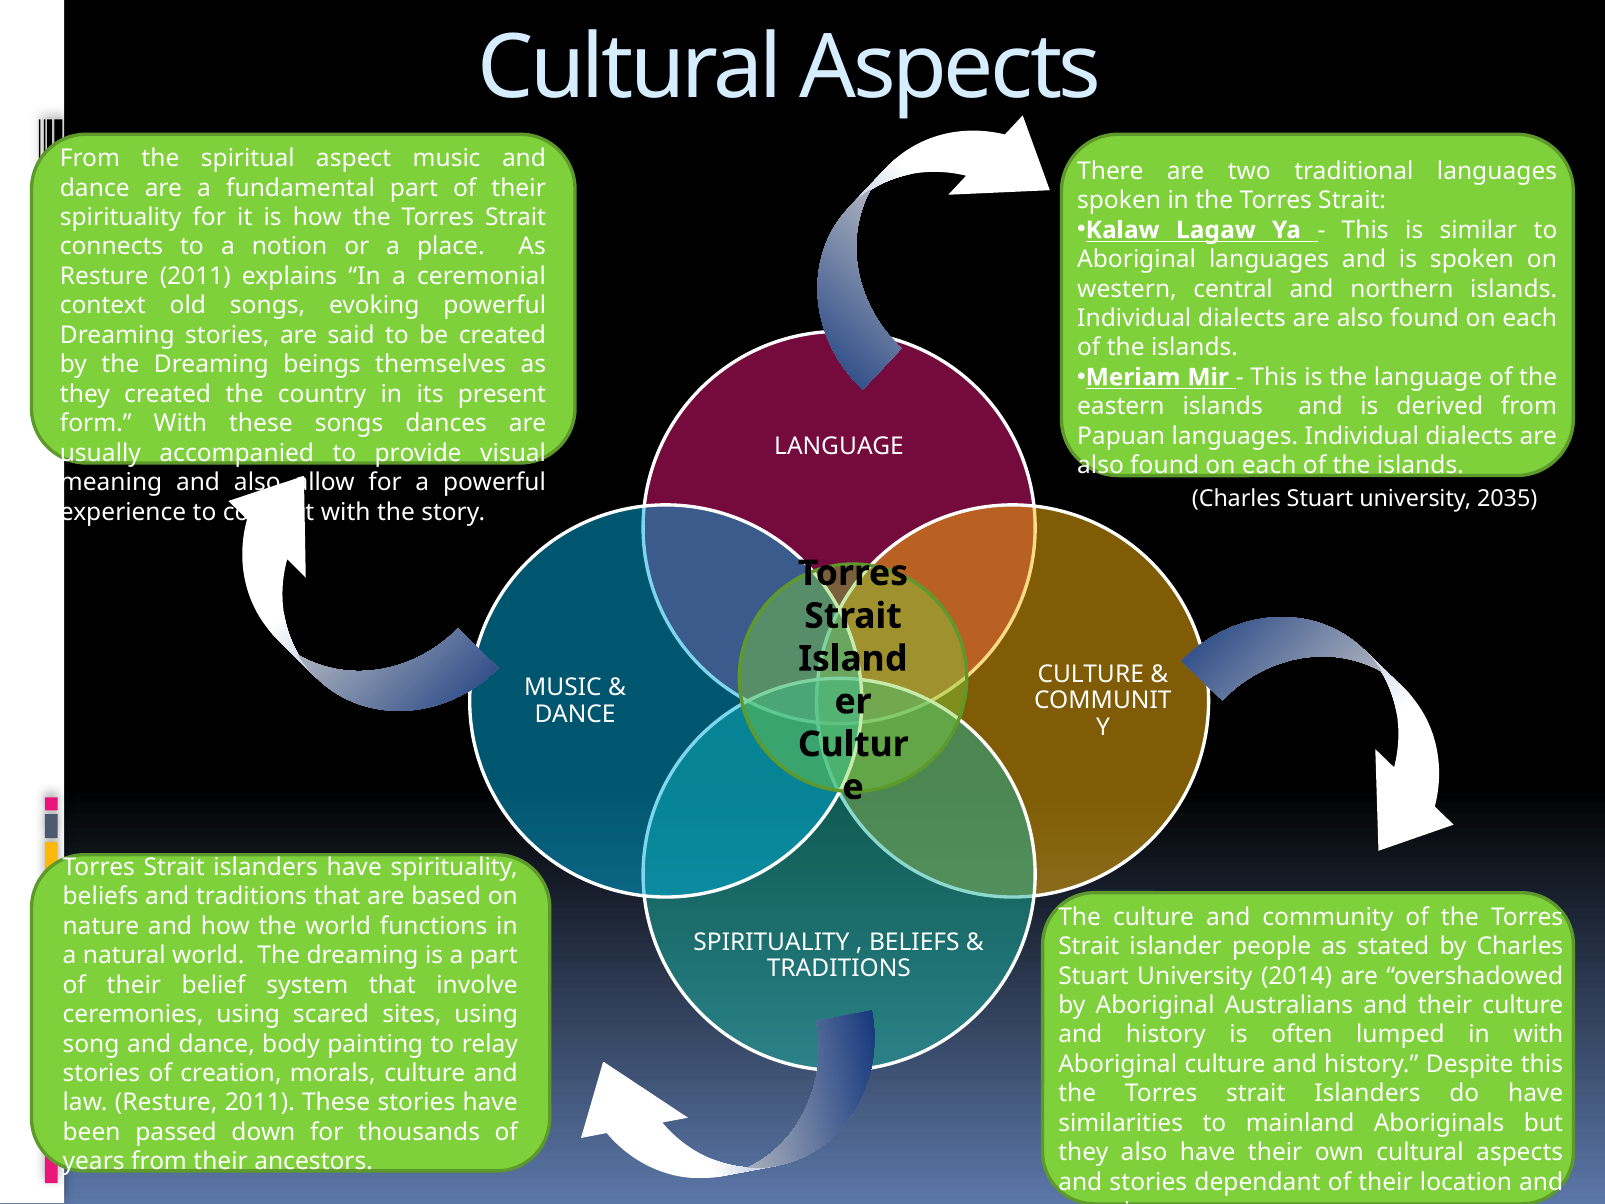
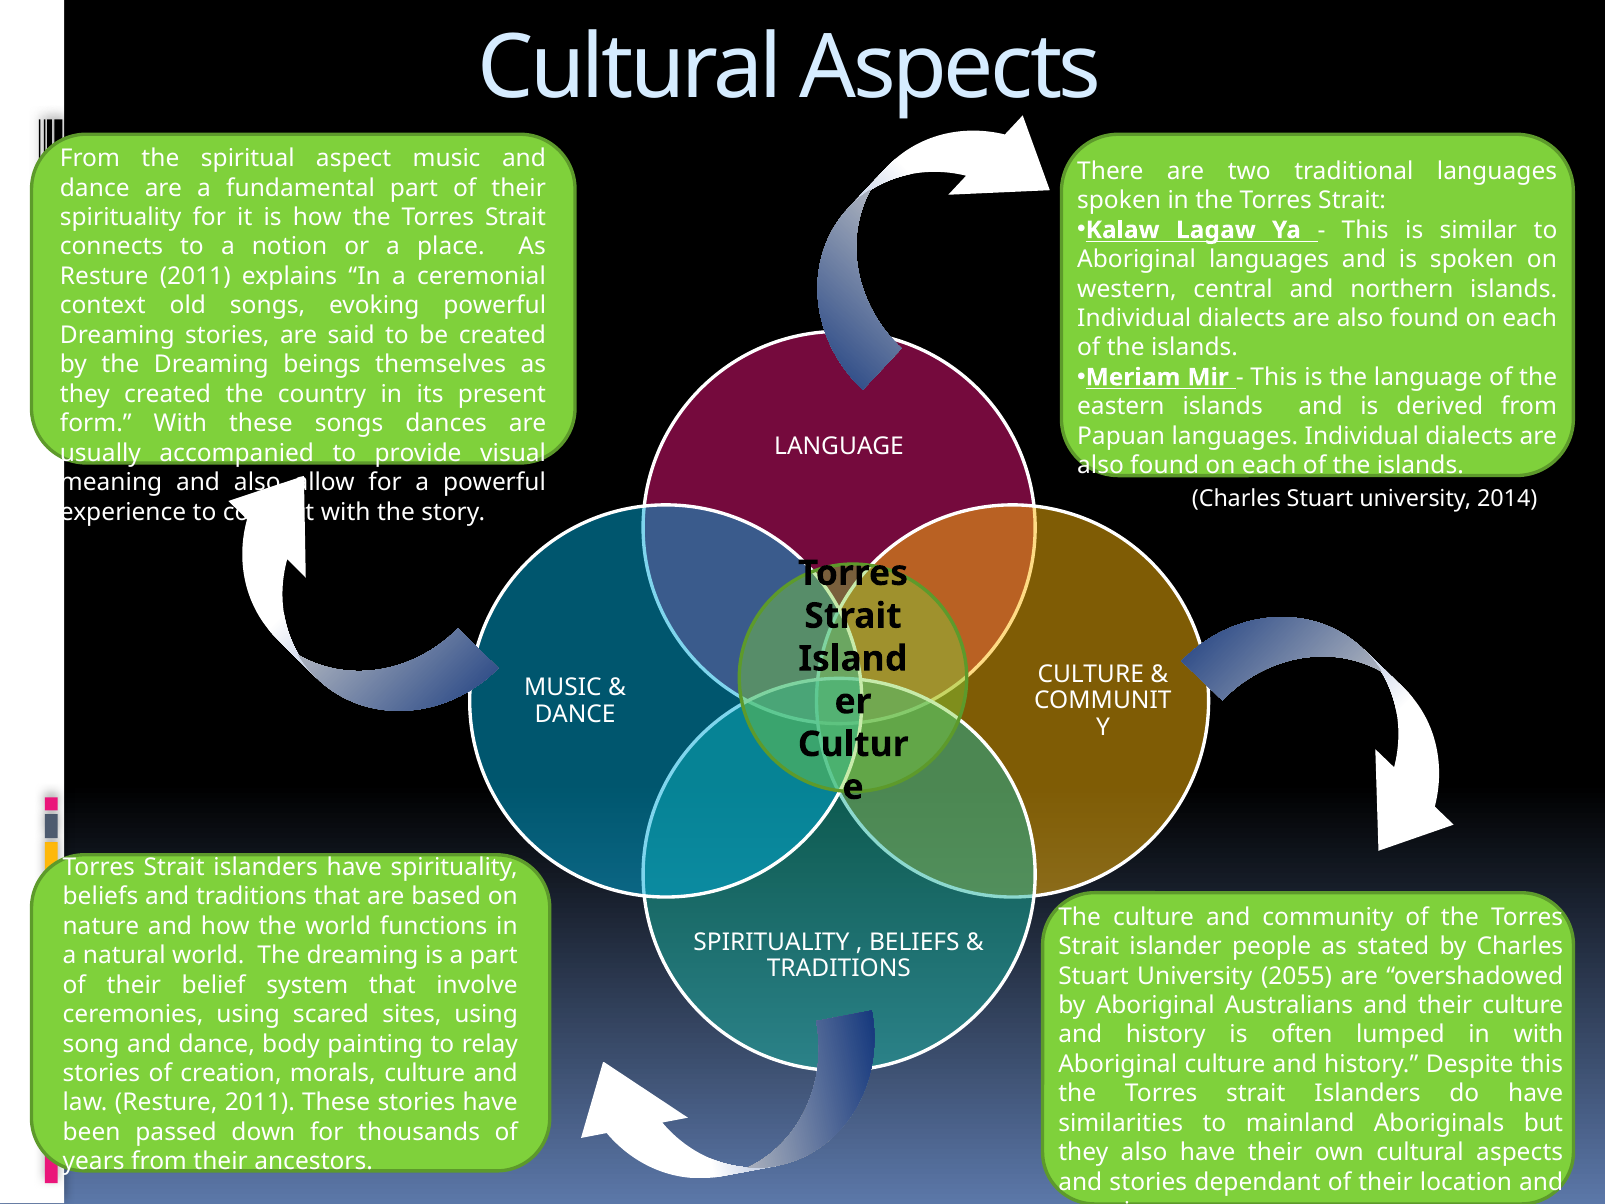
2035: 2035 -> 2014 (1507, 499)
2014: 2014 -> 2055 (1297, 976)
